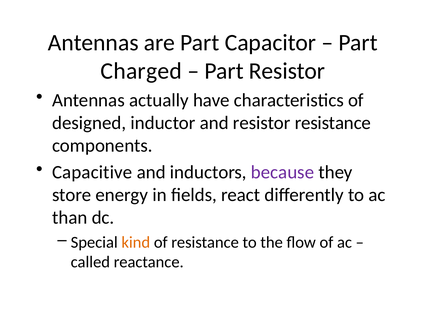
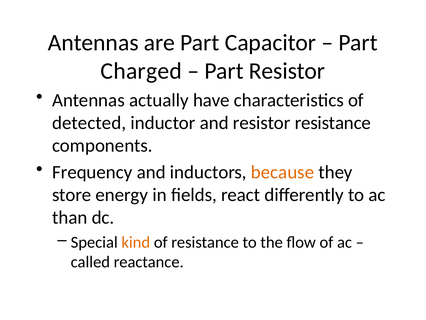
designed: designed -> detected (89, 123)
Capacitive: Capacitive -> Frequency (92, 172)
because colour: purple -> orange (283, 172)
